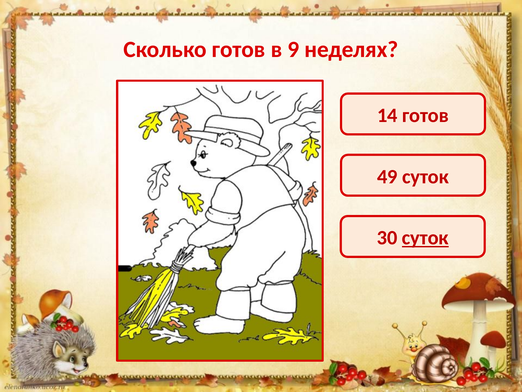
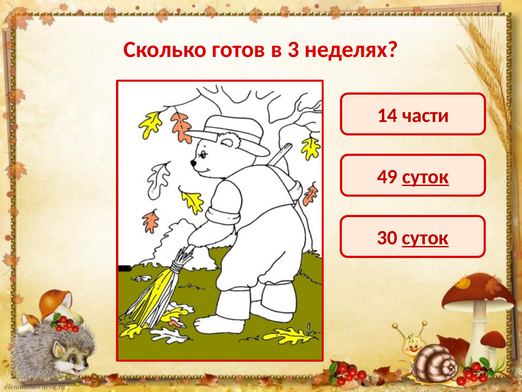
9: 9 -> 3 (293, 49)
14 готов: готов -> части (426, 115)
суток underline: none -> present (426, 176)
